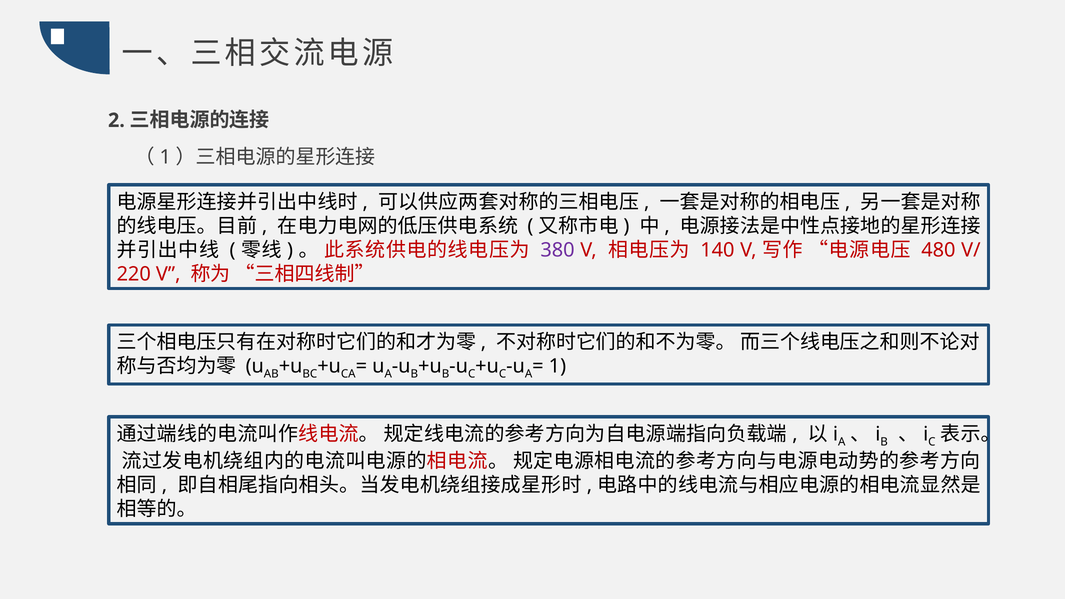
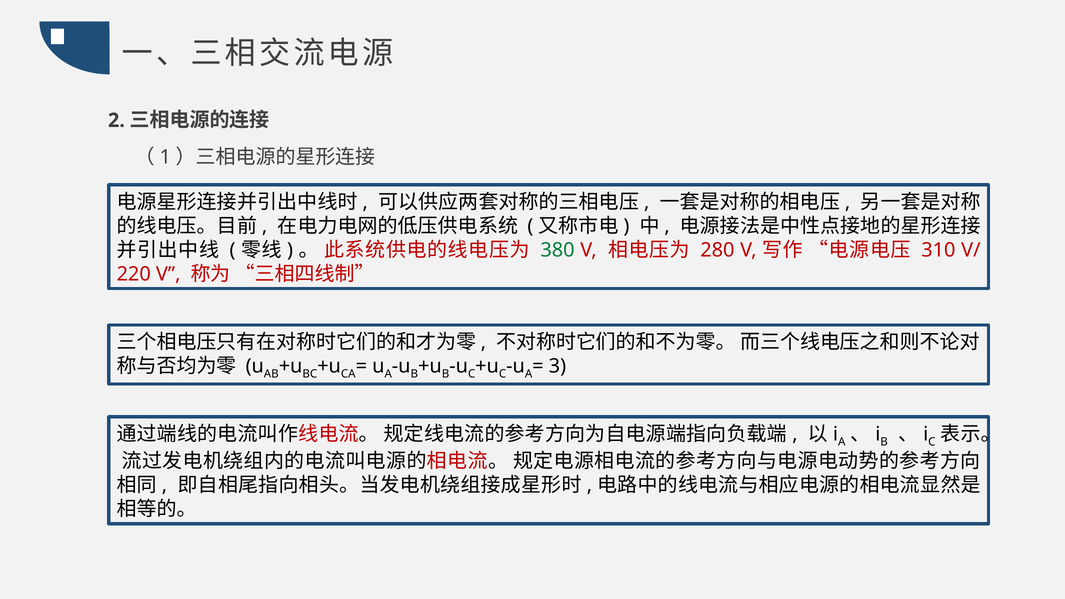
380 colour: purple -> green (557, 250)
140: 140 -> 280 (717, 250)
480: 480 -> 310 (938, 250)
1: 1 -> 3 (557, 366)
